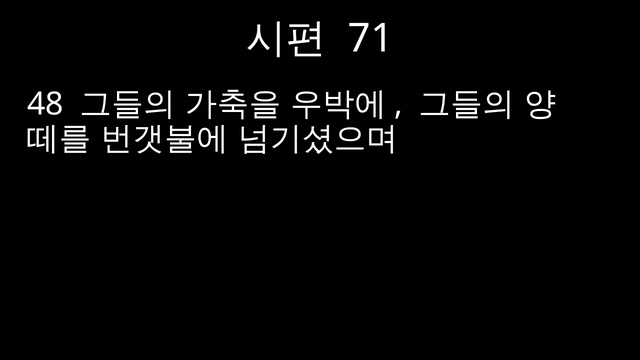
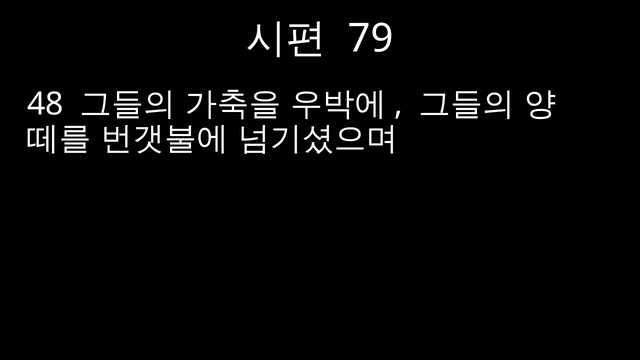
71: 71 -> 79 (371, 39)
